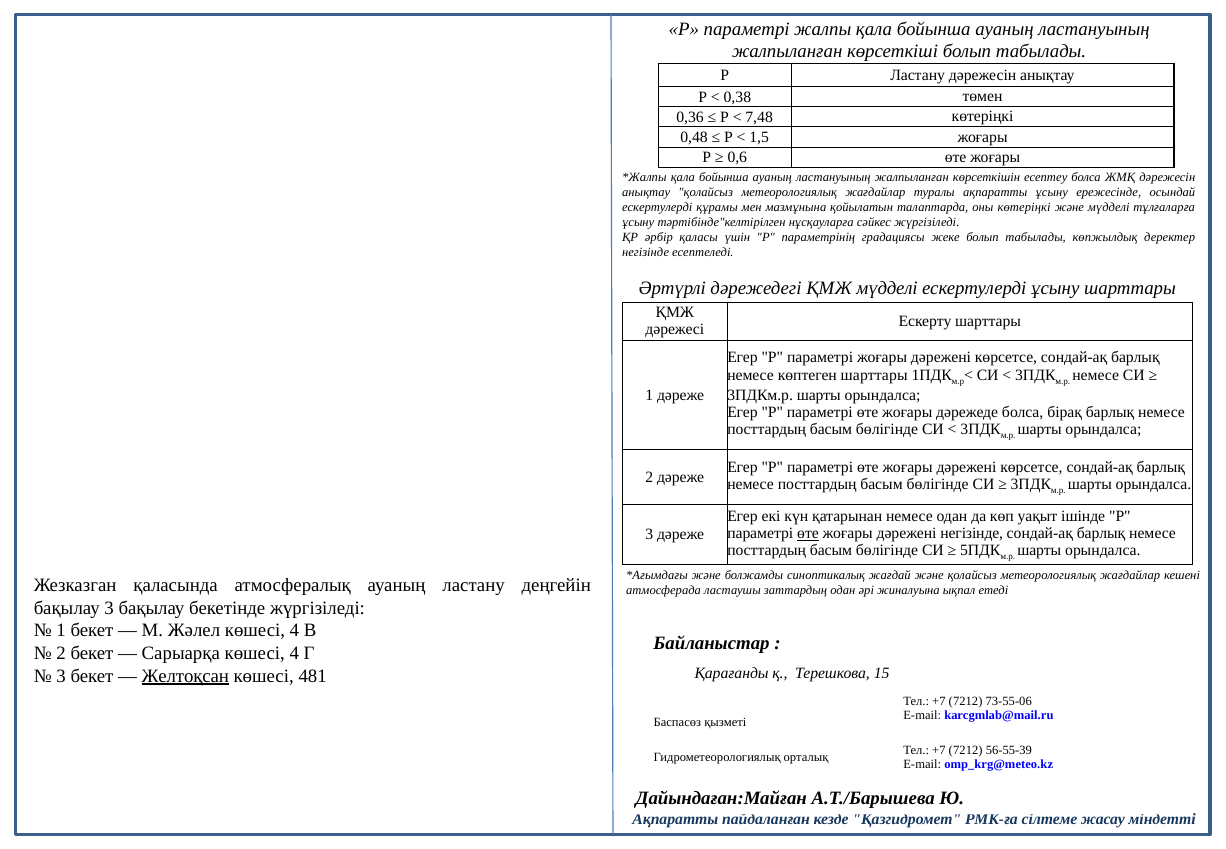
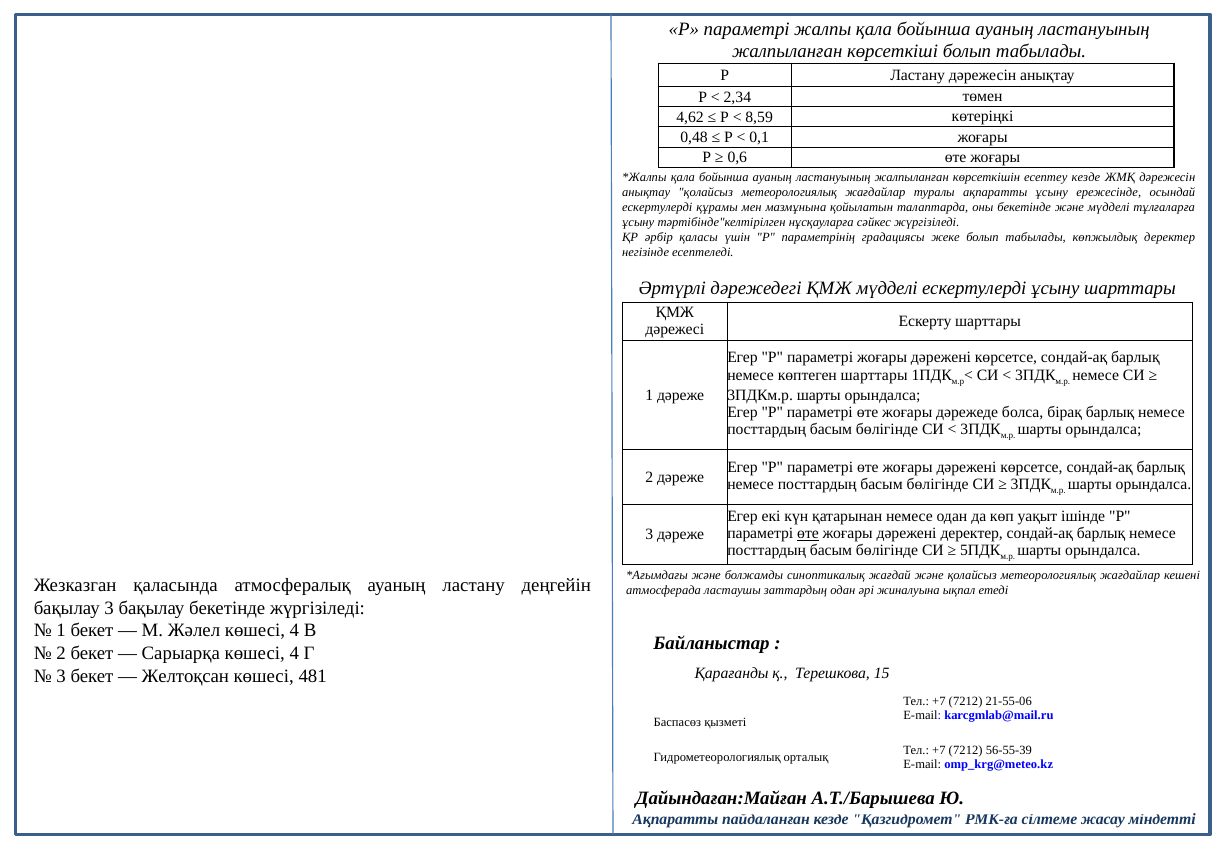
0,38: 0,38 -> 2,34 (737, 97)
0,36: 0,36 -> 4,62 (690, 117)
7,48: 7,48 -> 8,59 (759, 117)
1,5: 1,5 -> 0,1 (759, 137)
есептеу болса: болса -> кезде (1086, 177)
оны көтеріңкі: көтеріңкі -> бекетінде (1024, 207)
дәрежені негізінде: негізінде -> деректер (972, 533)
Желтоқсан underline: present -> none (185, 676)
73-55-06: 73-55-06 -> 21-55-06 (1009, 701)
